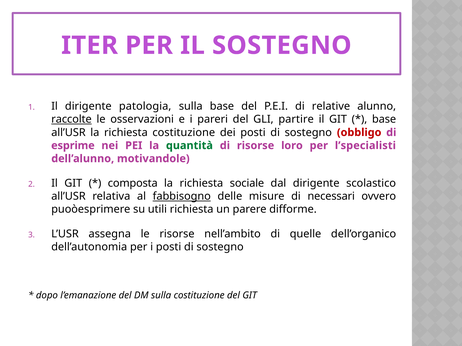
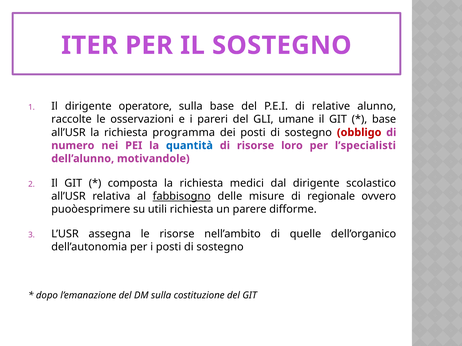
patologia: patologia -> operatore (145, 106)
raccolte underline: present -> none (71, 120)
partire: partire -> umane (296, 120)
richiesta costituzione: costituzione -> programma (184, 133)
esprime: esprime -> numero (73, 146)
quantità colour: green -> blue (189, 146)
sociale: sociale -> medici (247, 183)
necessari: necessari -> regionale (331, 197)
